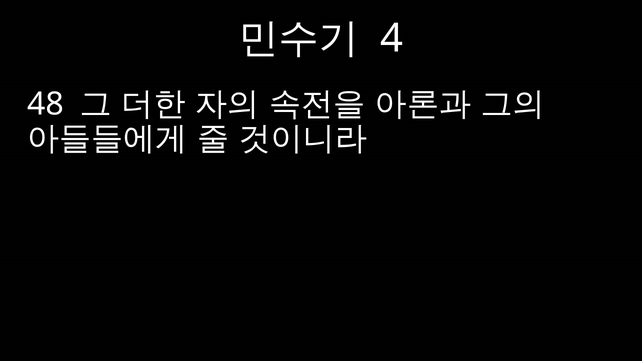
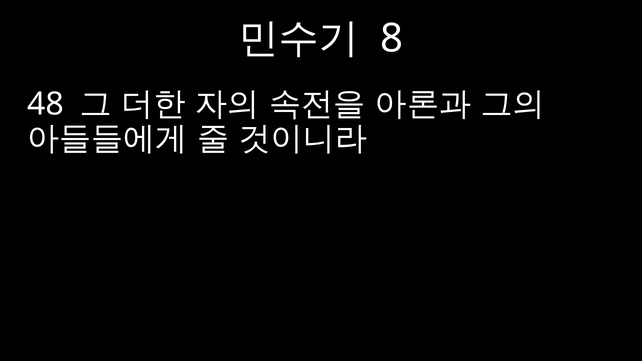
4: 4 -> 8 (392, 39)
